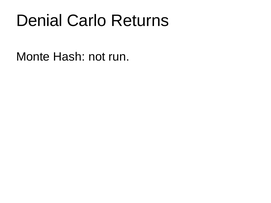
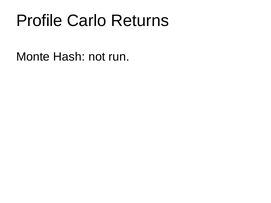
Denial: Denial -> Profile (39, 21)
